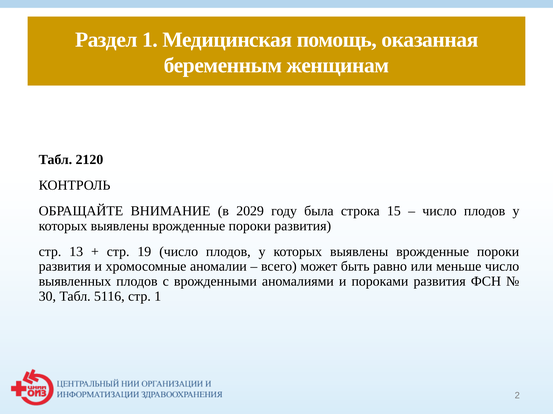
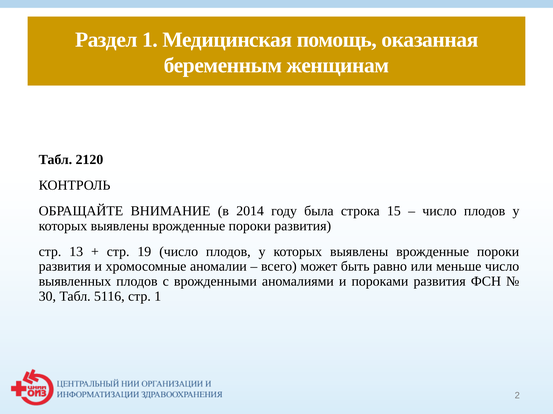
2029: 2029 -> 2014 (250, 211)
